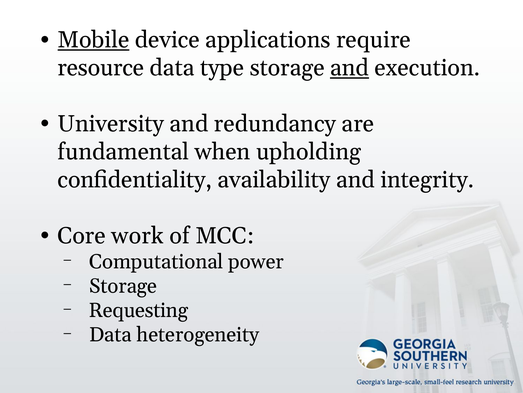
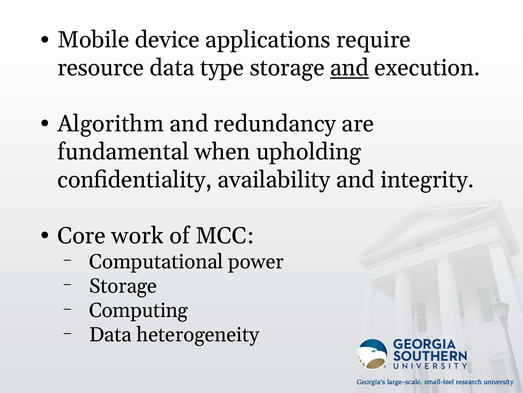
Mobile underline: present -> none (93, 40)
University: University -> Algorithm (111, 124)
Requesting: Requesting -> Computing (138, 310)
